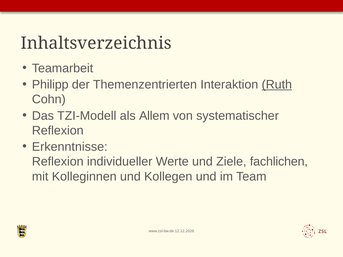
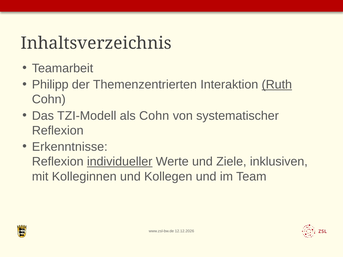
als Allem: Allem -> Cohn (154, 116)
individueller underline: none -> present (120, 162)
fachlichen: fachlichen -> inklusiven (279, 162)
